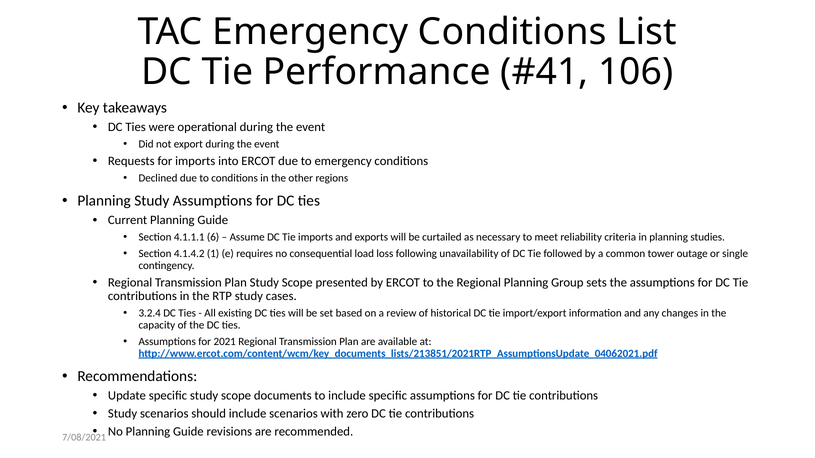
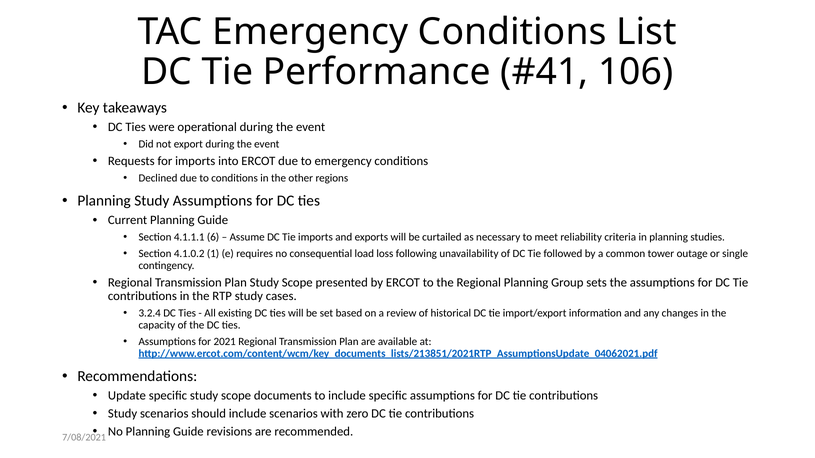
4.1.4.2: 4.1.4.2 -> 4.1.0.2 (189, 254)
